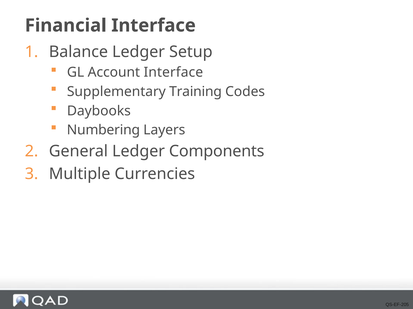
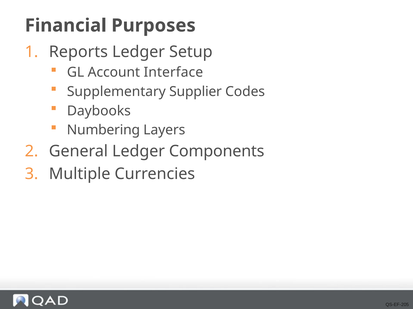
Financial Interface: Interface -> Purposes (153, 26)
Balance: Balance -> Reports (78, 52)
Training: Training -> Supplier (196, 92)
